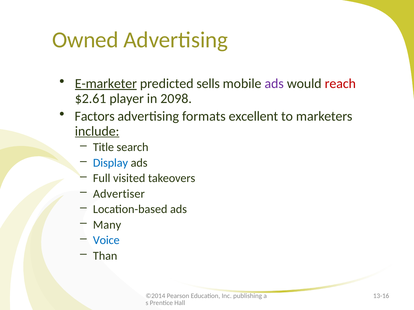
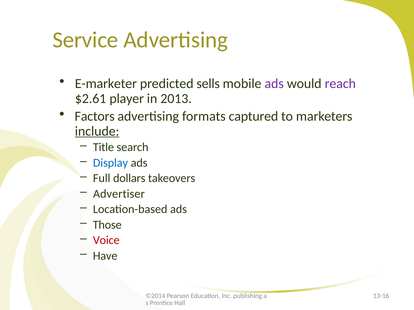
Owned: Owned -> Service (85, 40)
E-marketer underline: present -> none (106, 84)
reach colour: red -> purple (340, 84)
2098: 2098 -> 2013 (176, 99)
excellent: excellent -> captured (253, 116)
visited: visited -> dollars (129, 179)
Many: Many -> Those (107, 225)
Voice colour: blue -> red (106, 241)
Than: Than -> Have (105, 256)
